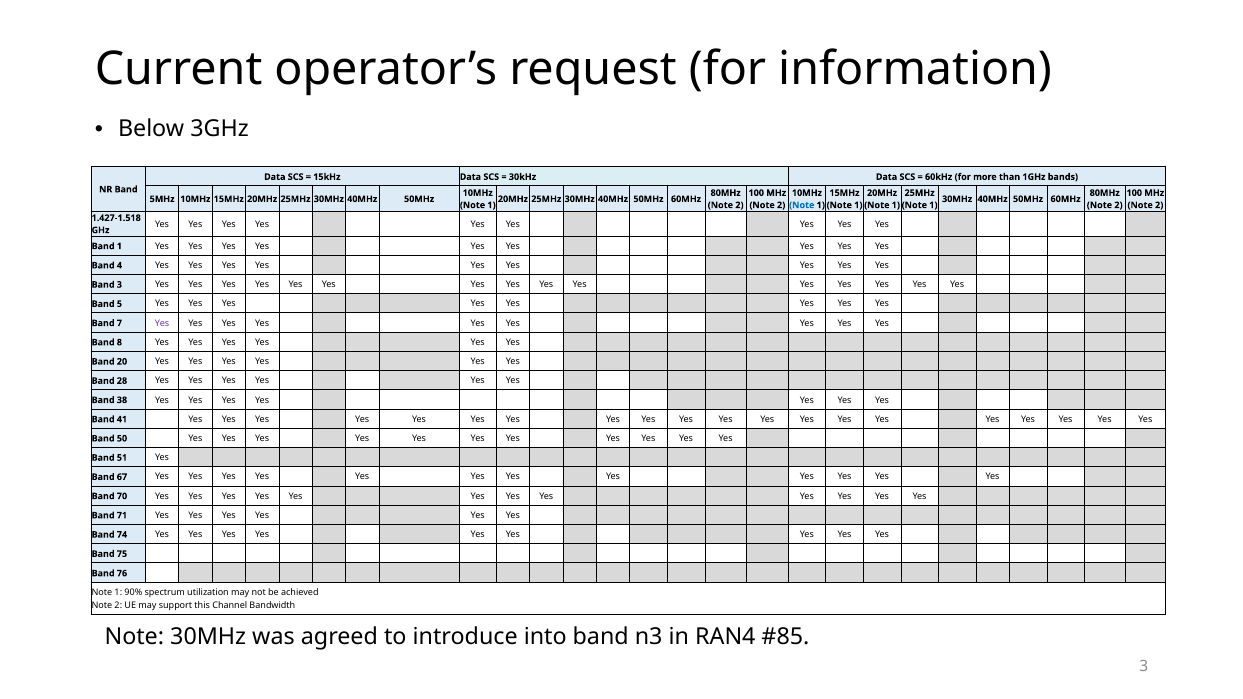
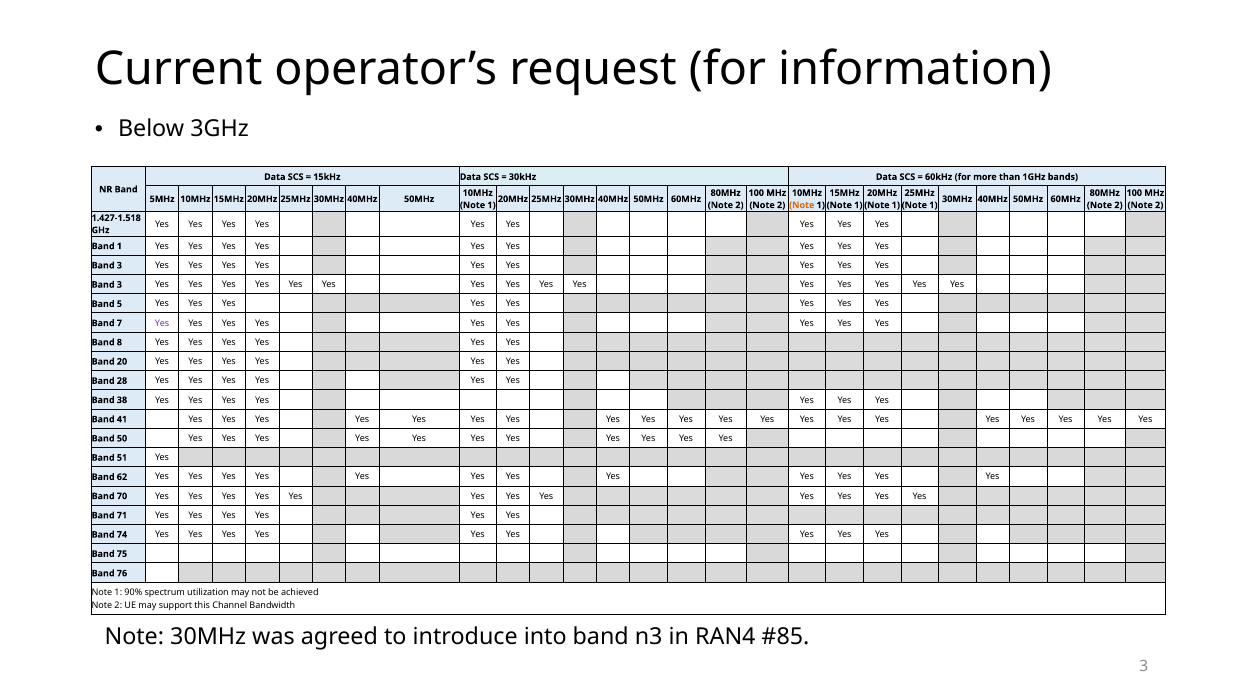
Note colour: blue -> orange (802, 205)
4: 4 -> 3 (119, 266)
67: 67 -> 62 (122, 477)
